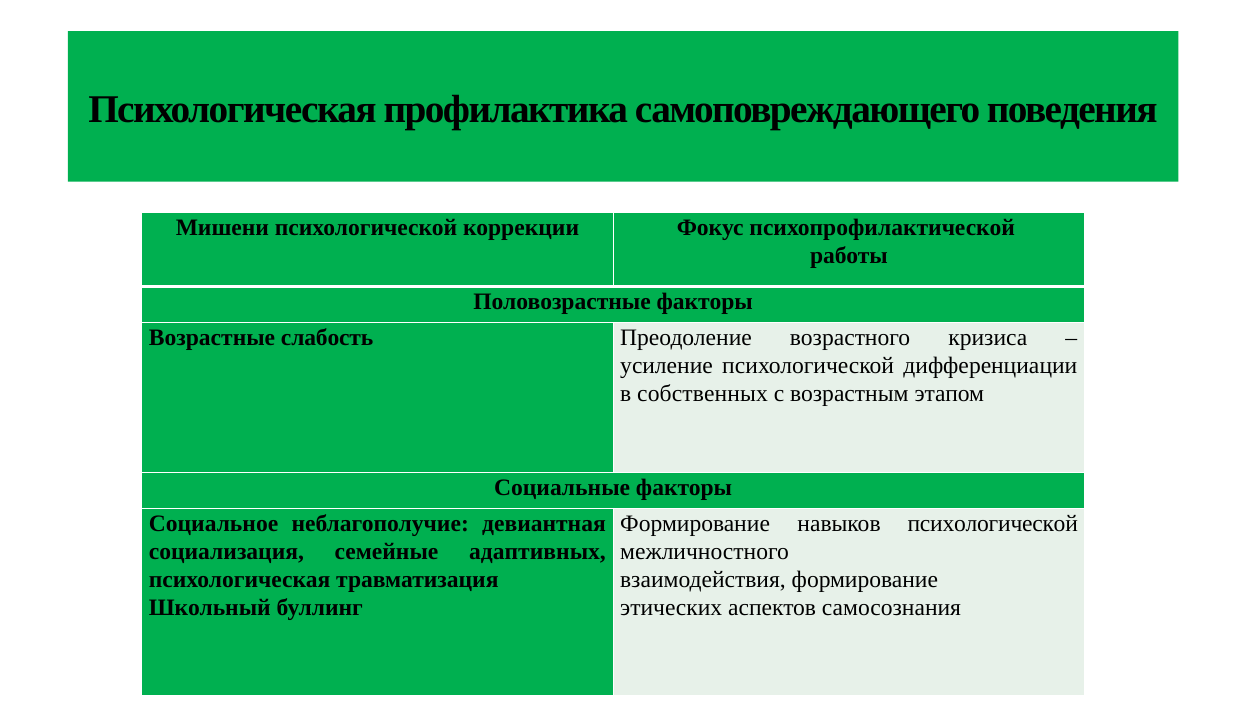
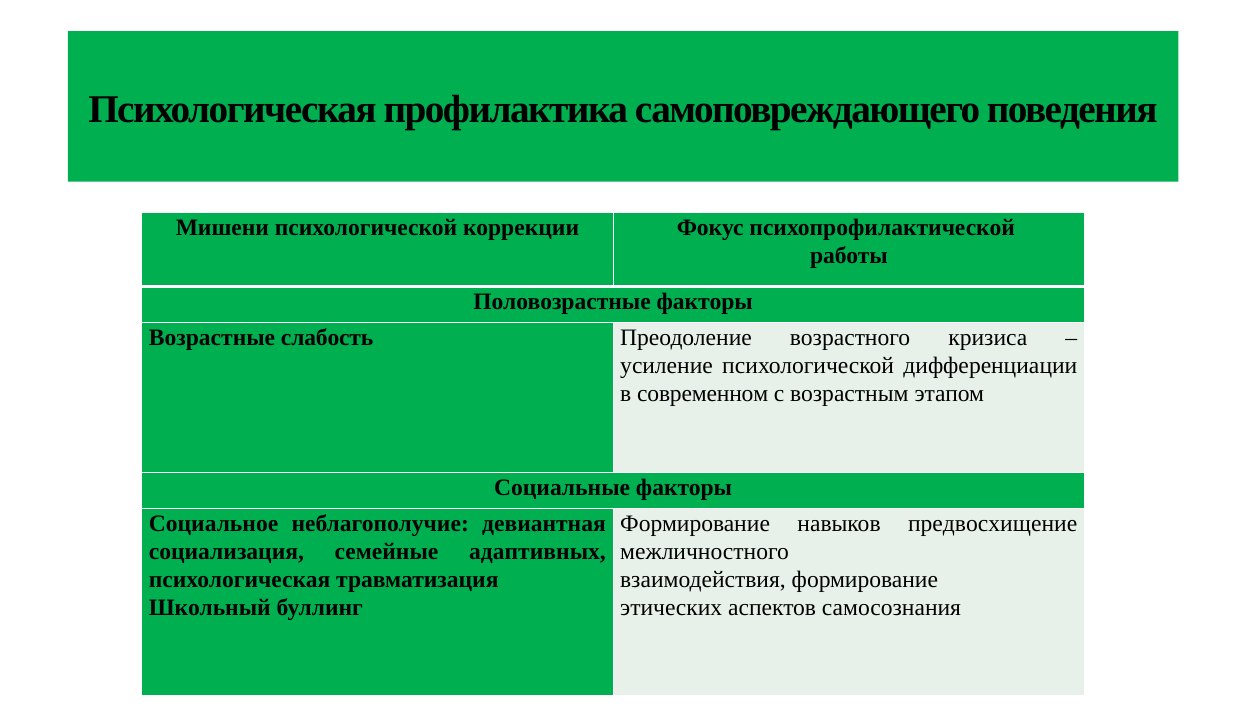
собственных: собственных -> современном (703, 394)
навыков психологической: психологической -> предвосхищение (993, 524)
